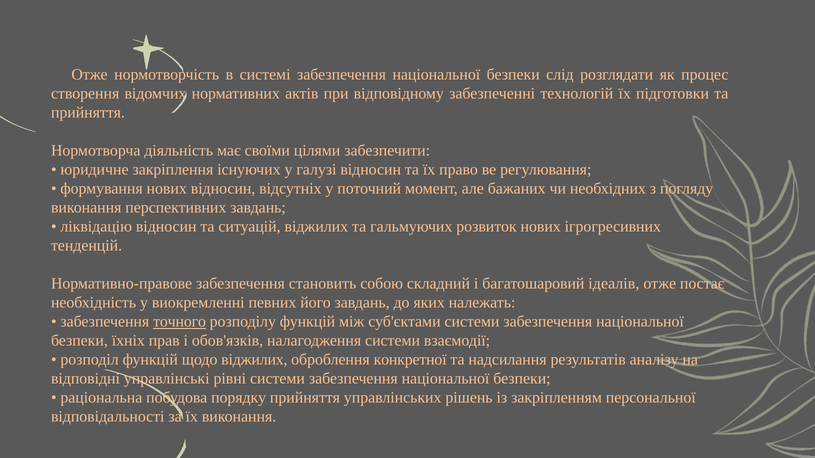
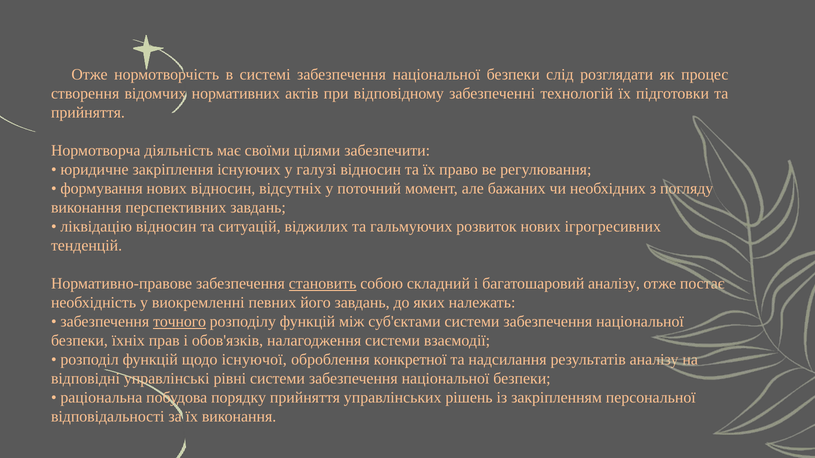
становить underline: none -> present (323, 284)
багатошаровий ідеалів: ідеалів -> аналізу (614, 284)
щодо віджилих: віджилих -> існуючої (254, 360)
